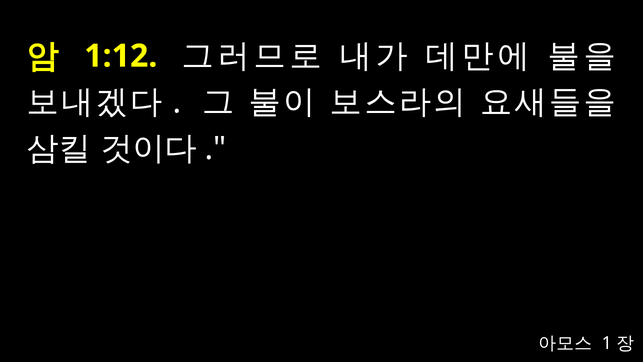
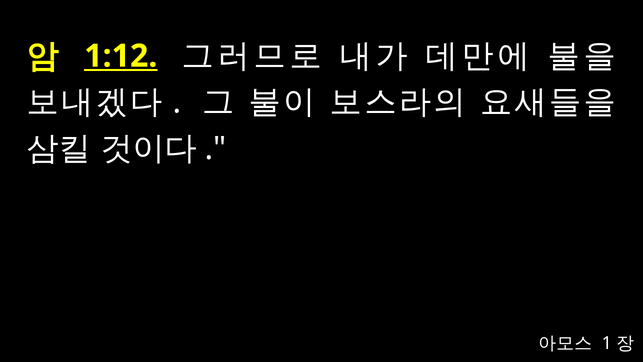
1:12 underline: none -> present (121, 56)
